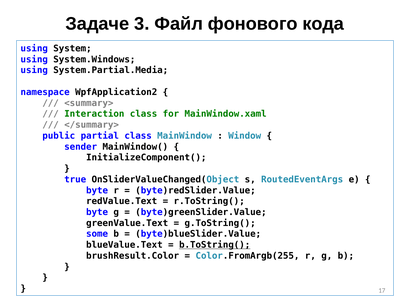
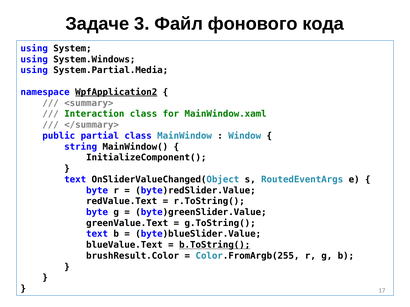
WpfApplication2 underline: none -> present (116, 92)
sender: sender -> string (81, 147)
true: true -> text (75, 180)
some: some -> text (97, 234)
